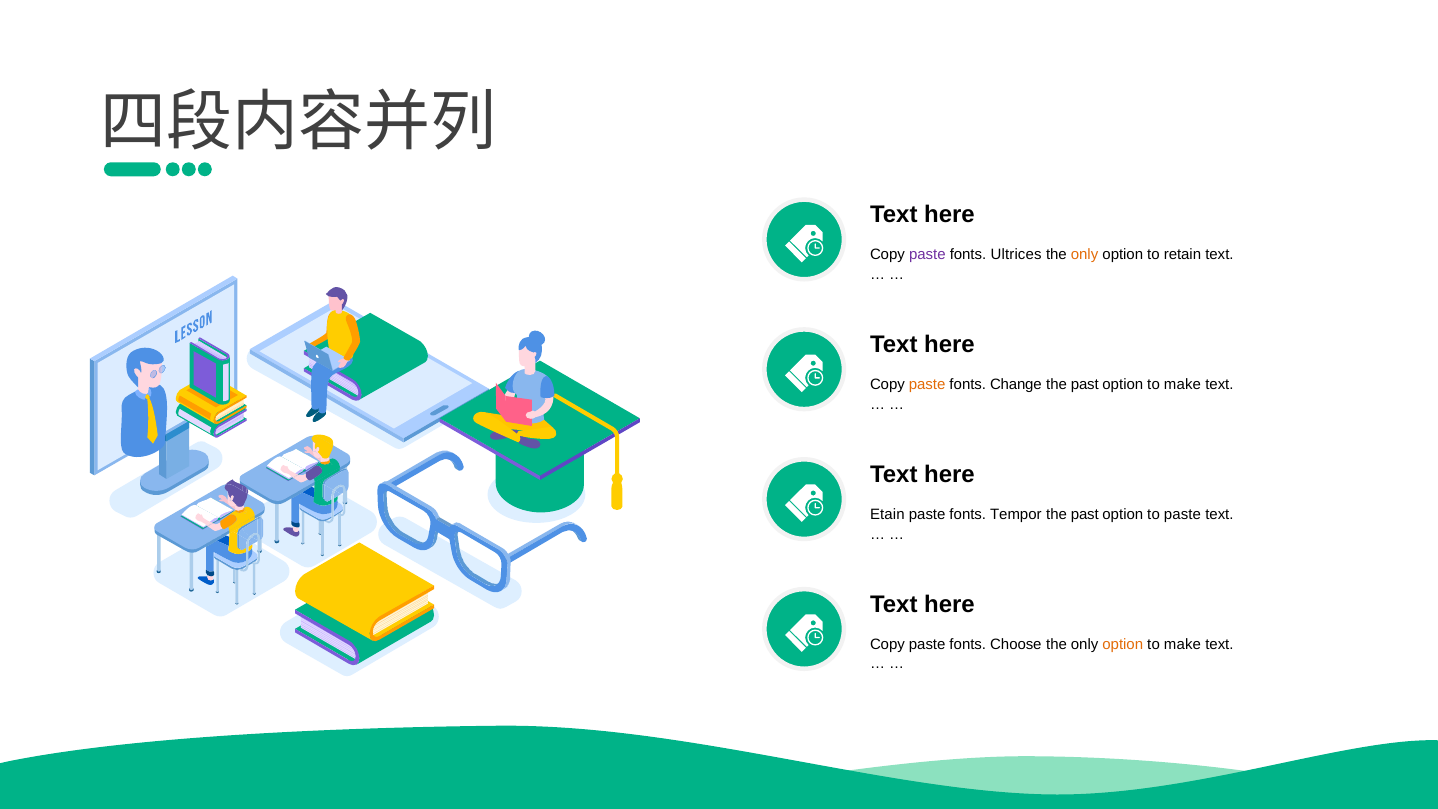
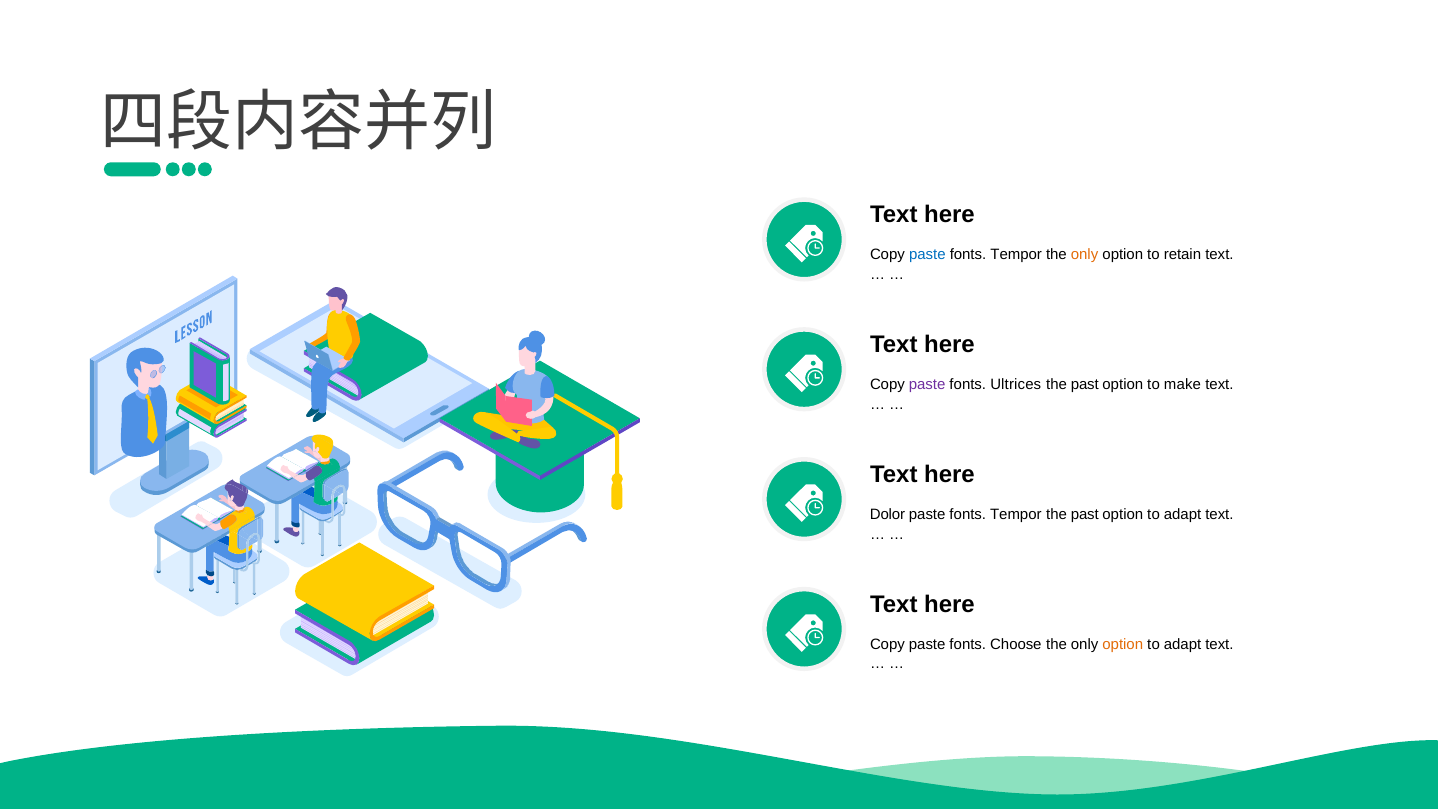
paste colour: purple -> blue (927, 255)
Ultrices: Ultrices -> Tempor (1016, 255)
paste colour: orange -> purple (927, 384)
Change: Change -> Ultrices (1016, 384)
Etain: Etain -> Dolor (887, 514)
paste: paste -> adapt (1183, 514)
make: make -> adapt (1183, 644)
